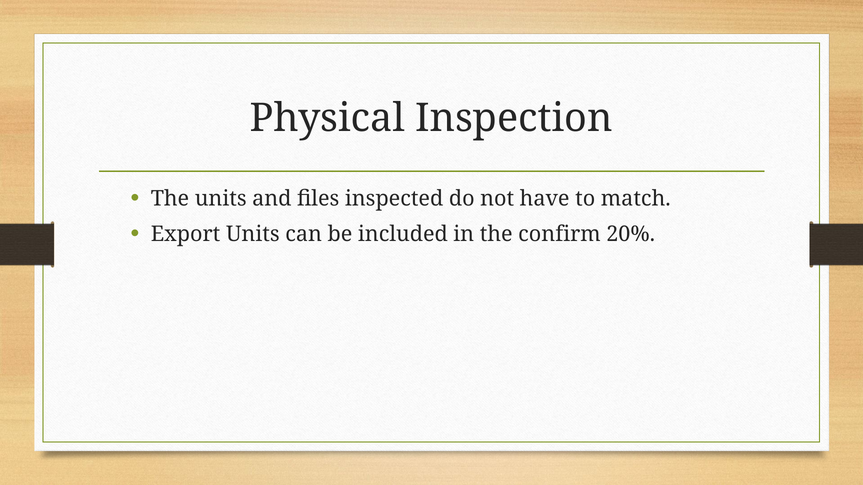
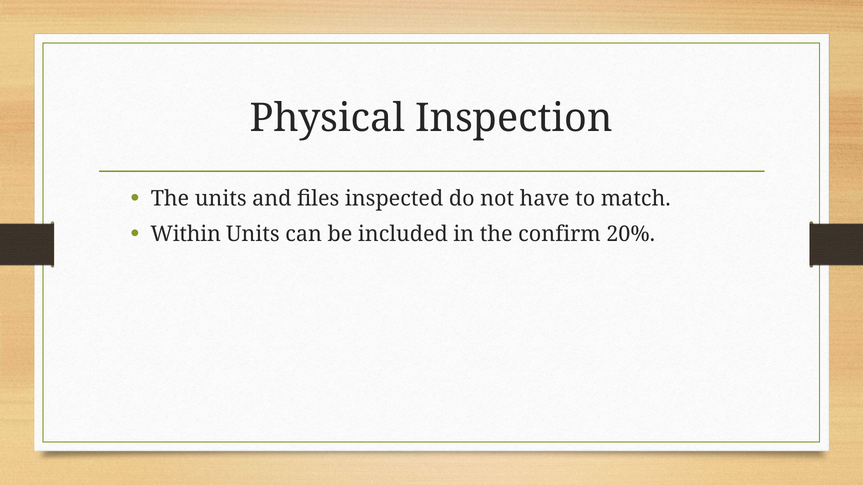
Export: Export -> Within (186, 234)
